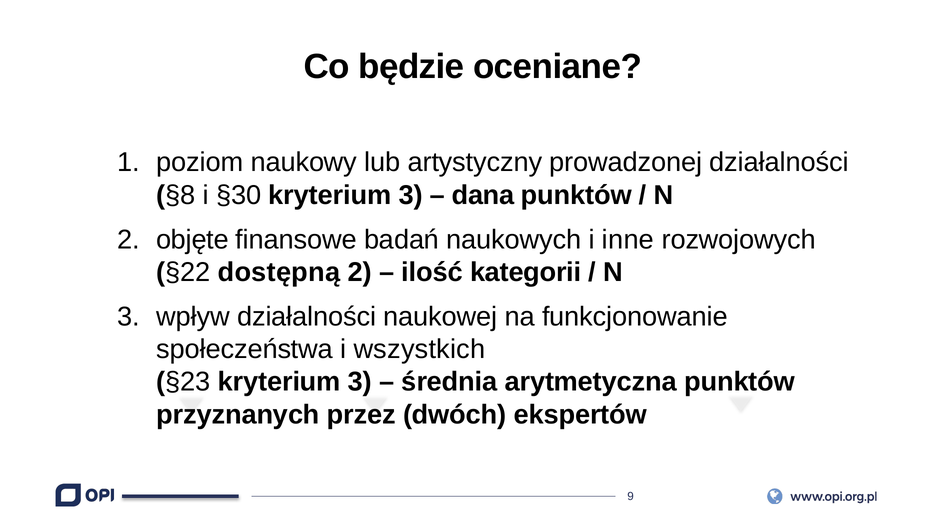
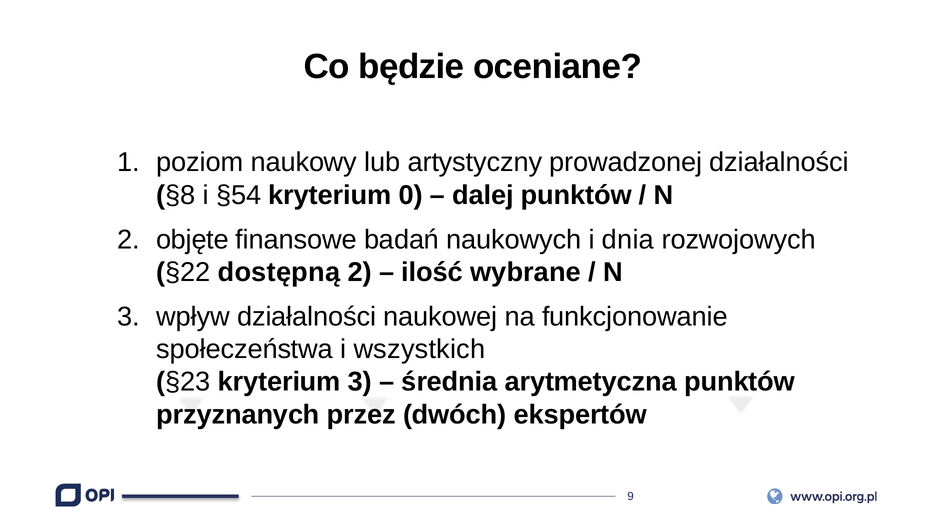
§30: §30 -> §54 (239, 195)
3: 3 -> 0 (411, 195)
dana: dana -> dalej (483, 195)
inne: inne -> dnia (628, 239)
kategorii: kategorii -> wybrane (526, 272)
